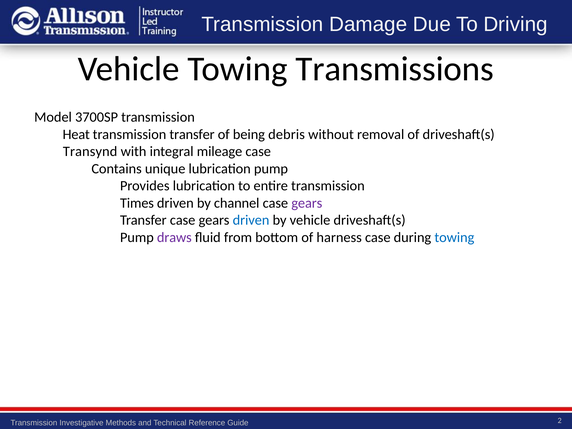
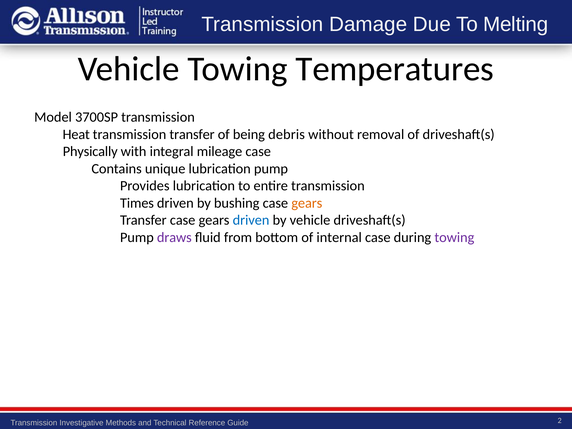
Driving: Driving -> Melting (516, 24)
Transmissions: Transmissions -> Temperatures (395, 69)
Transynd: Transynd -> Physically (90, 152)
channel: channel -> bushing (237, 203)
gears colour: purple -> orange (307, 203)
harness: harness -> internal (339, 237)
towing colour: blue -> purple (454, 237)
